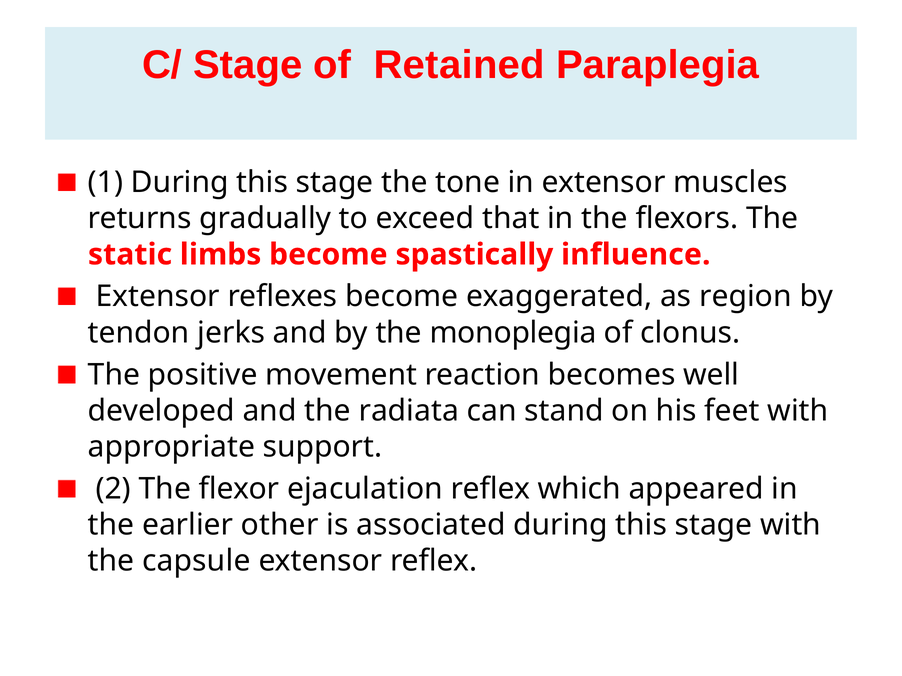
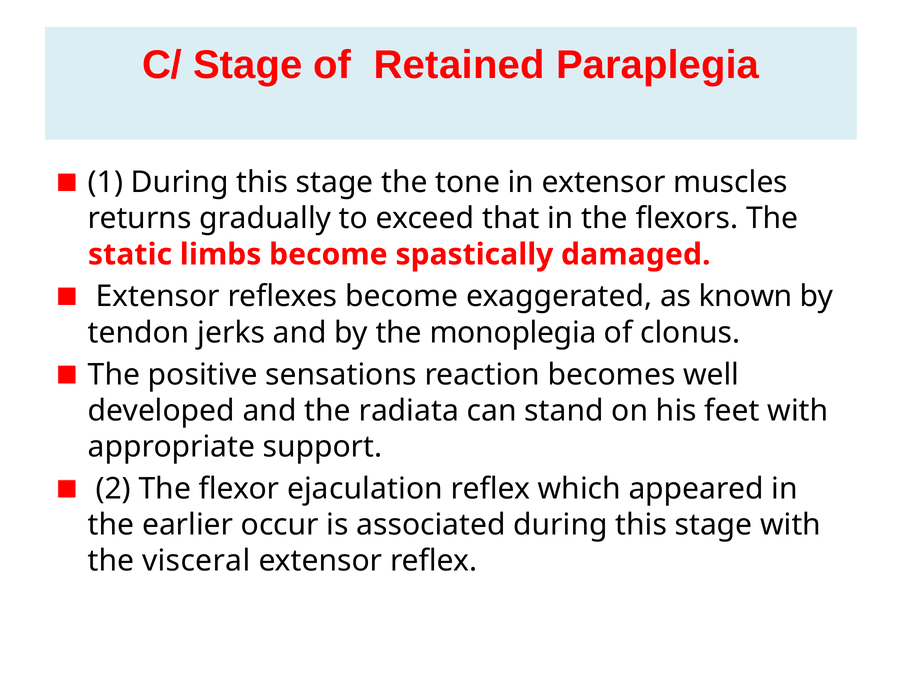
influence: influence -> damaged (636, 255)
region: region -> known (746, 297)
movement: movement -> sensations (341, 375)
other: other -> occur (280, 525)
capsule: capsule -> visceral (196, 561)
